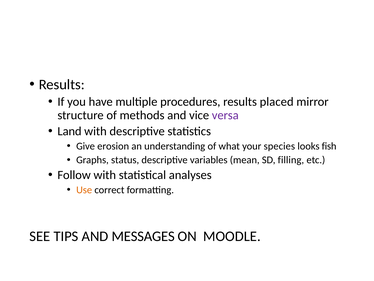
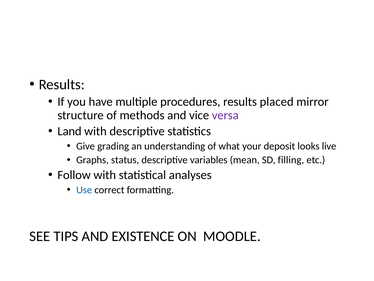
erosion: erosion -> grading (113, 146)
species: species -> deposit (279, 146)
fish: fish -> live (329, 146)
Use colour: orange -> blue (84, 190)
MESSAGES: MESSAGES -> EXISTENCE (143, 236)
